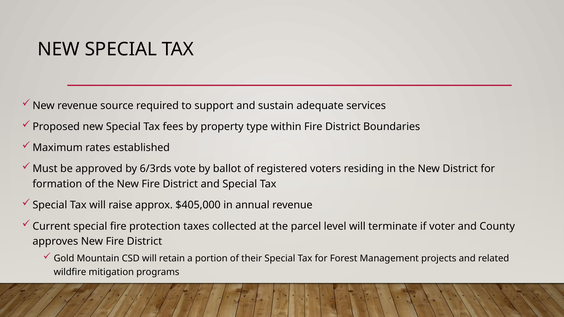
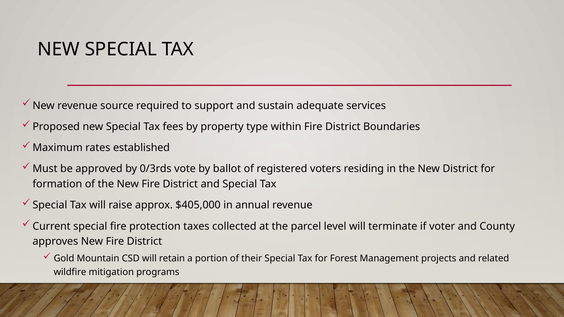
6/3rds: 6/3rds -> 0/3rds (156, 169)
